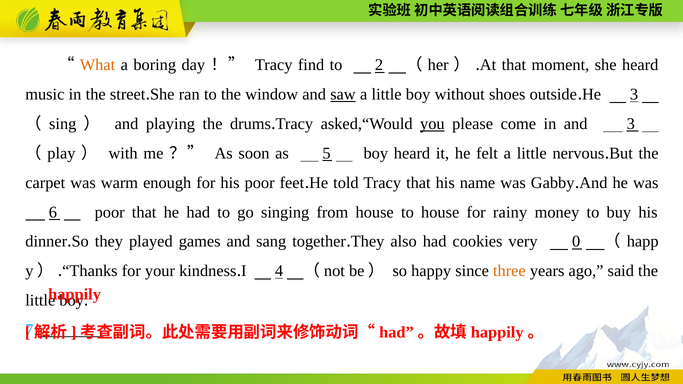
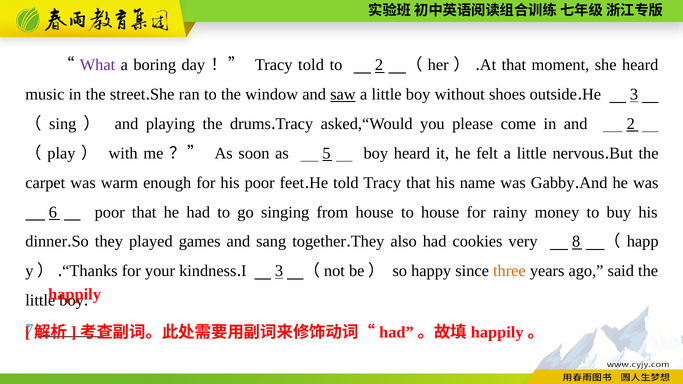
What colour: orange -> purple (98, 65)
Tracy find: find -> told (311, 65)
you underline: present -> none (432, 124)
and 3: 3 -> 2 (631, 124)
0: 0 -> 8 (576, 242)
4: 4 -> 3 (279, 271)
